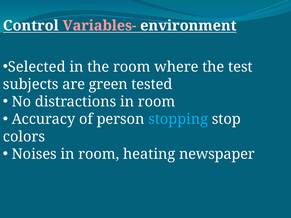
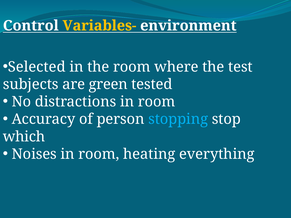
Variables- colour: pink -> yellow (99, 26)
colors: colors -> which (24, 137)
newspaper: newspaper -> everything (217, 154)
